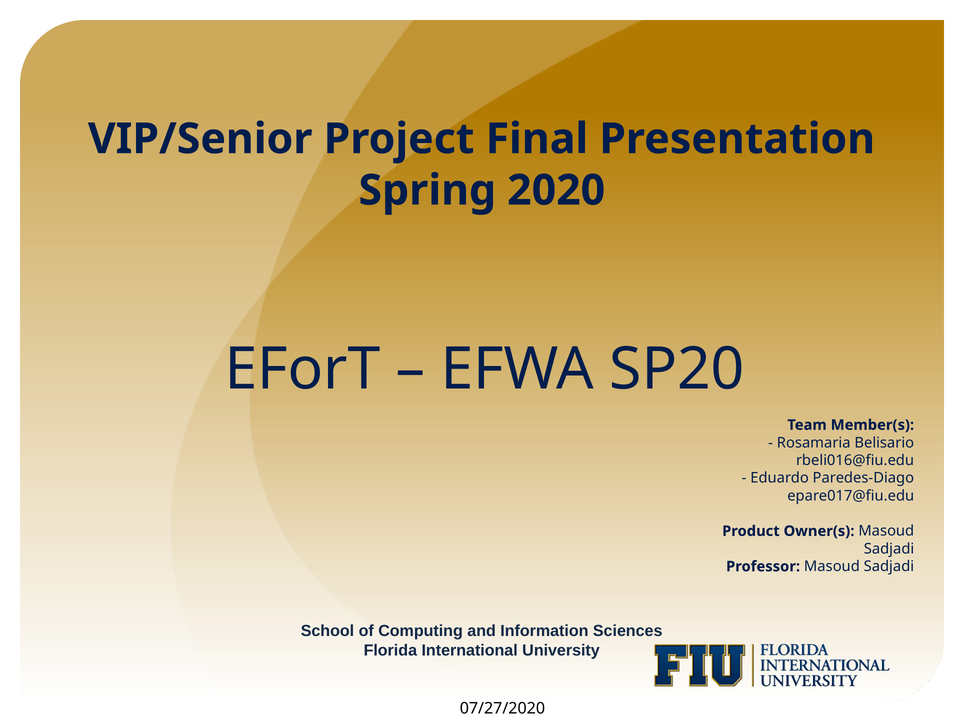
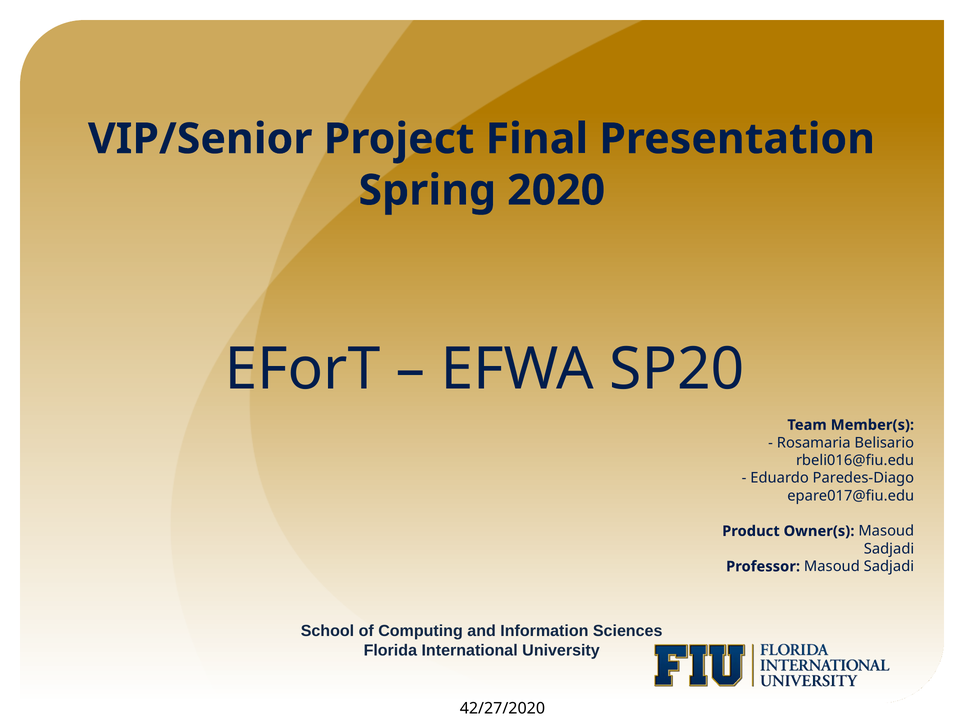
07/27/2020: 07/27/2020 -> 42/27/2020 (502, 708)
